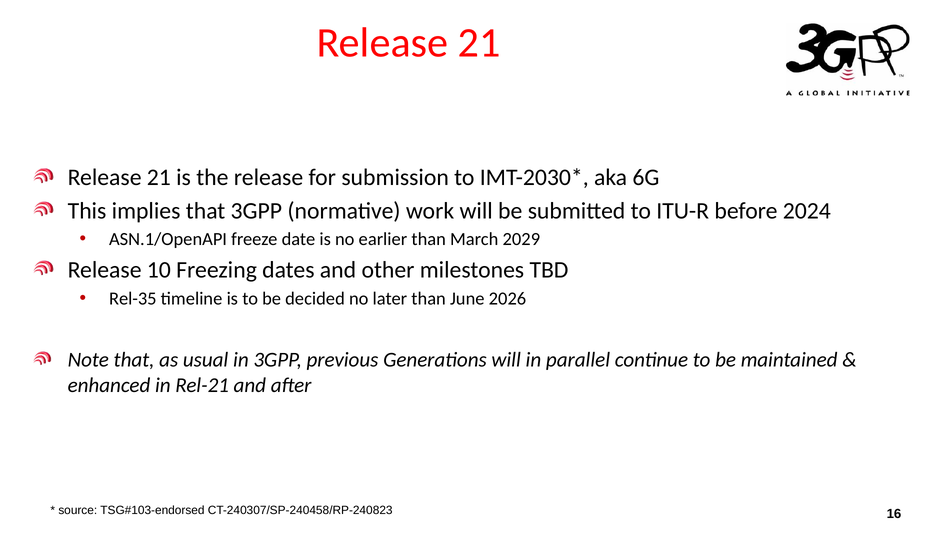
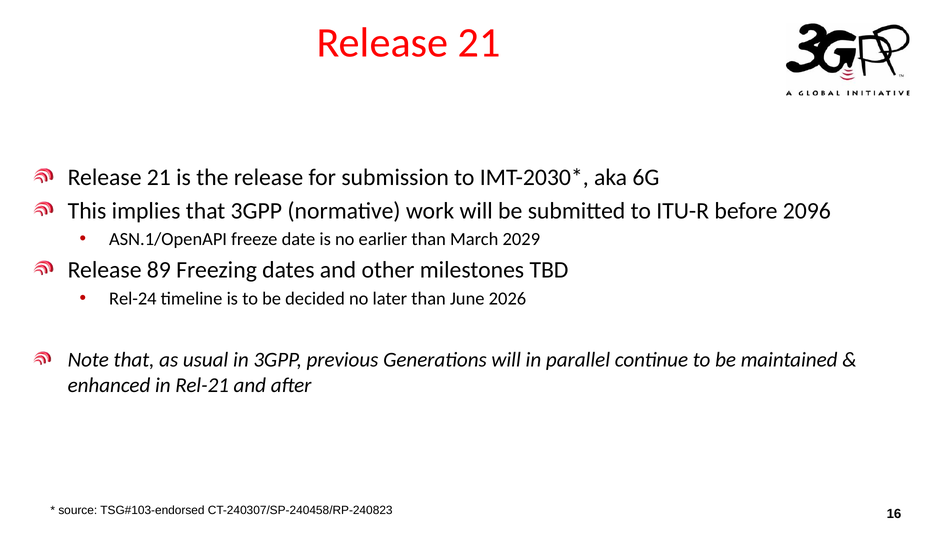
2024: 2024 -> 2096 (807, 211)
10: 10 -> 89 (159, 270)
Rel-35: Rel-35 -> Rel-24 (133, 298)
